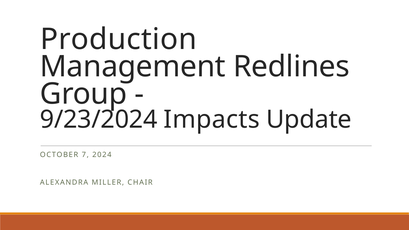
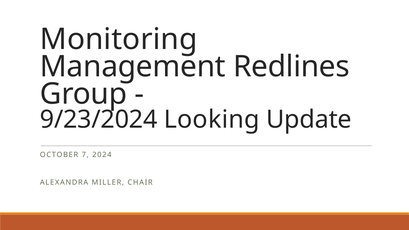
Production: Production -> Monitoring (119, 39)
Impacts: Impacts -> Looking (212, 119)
